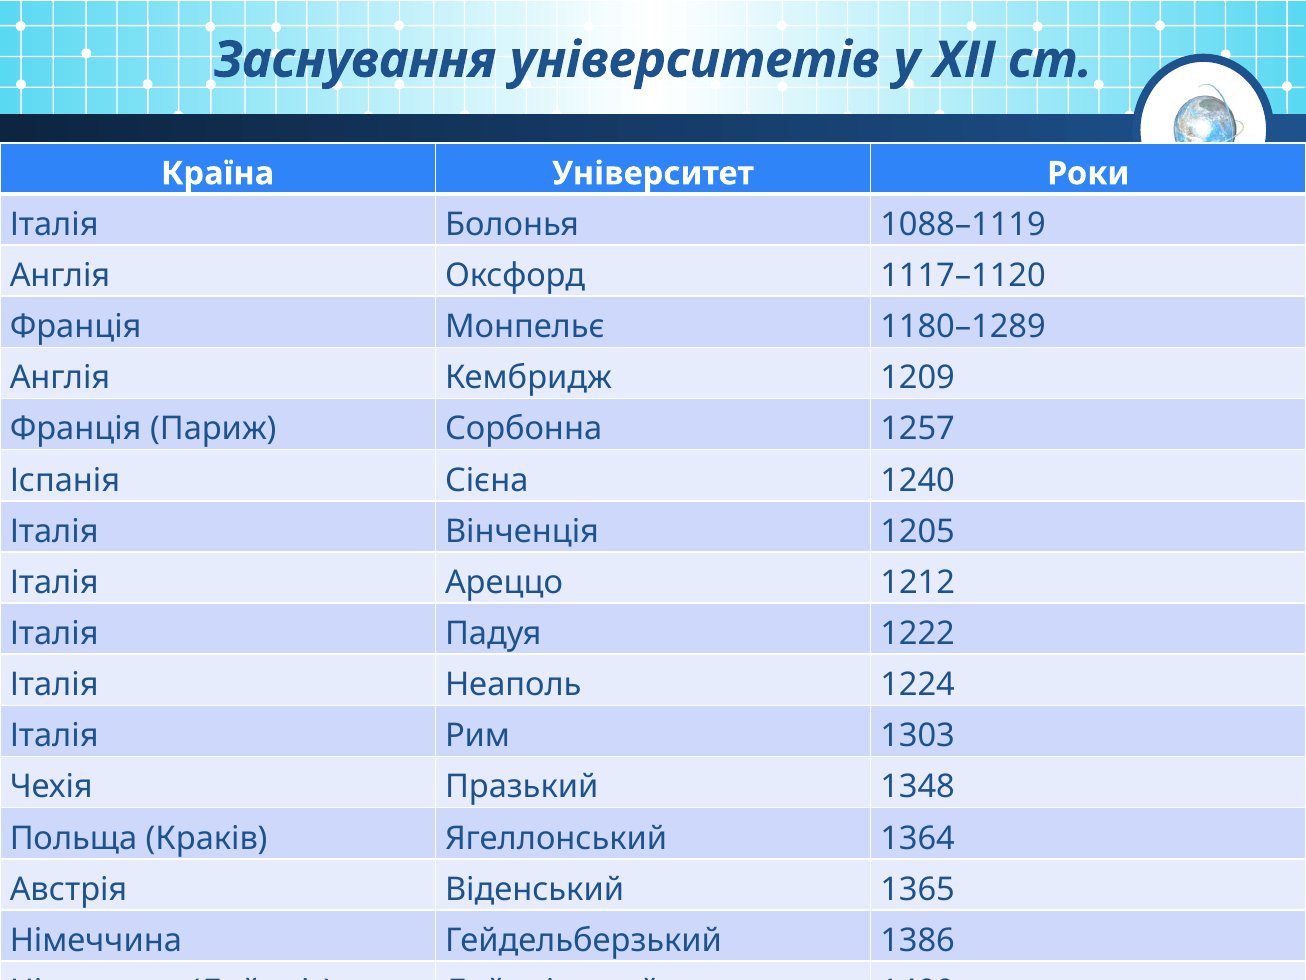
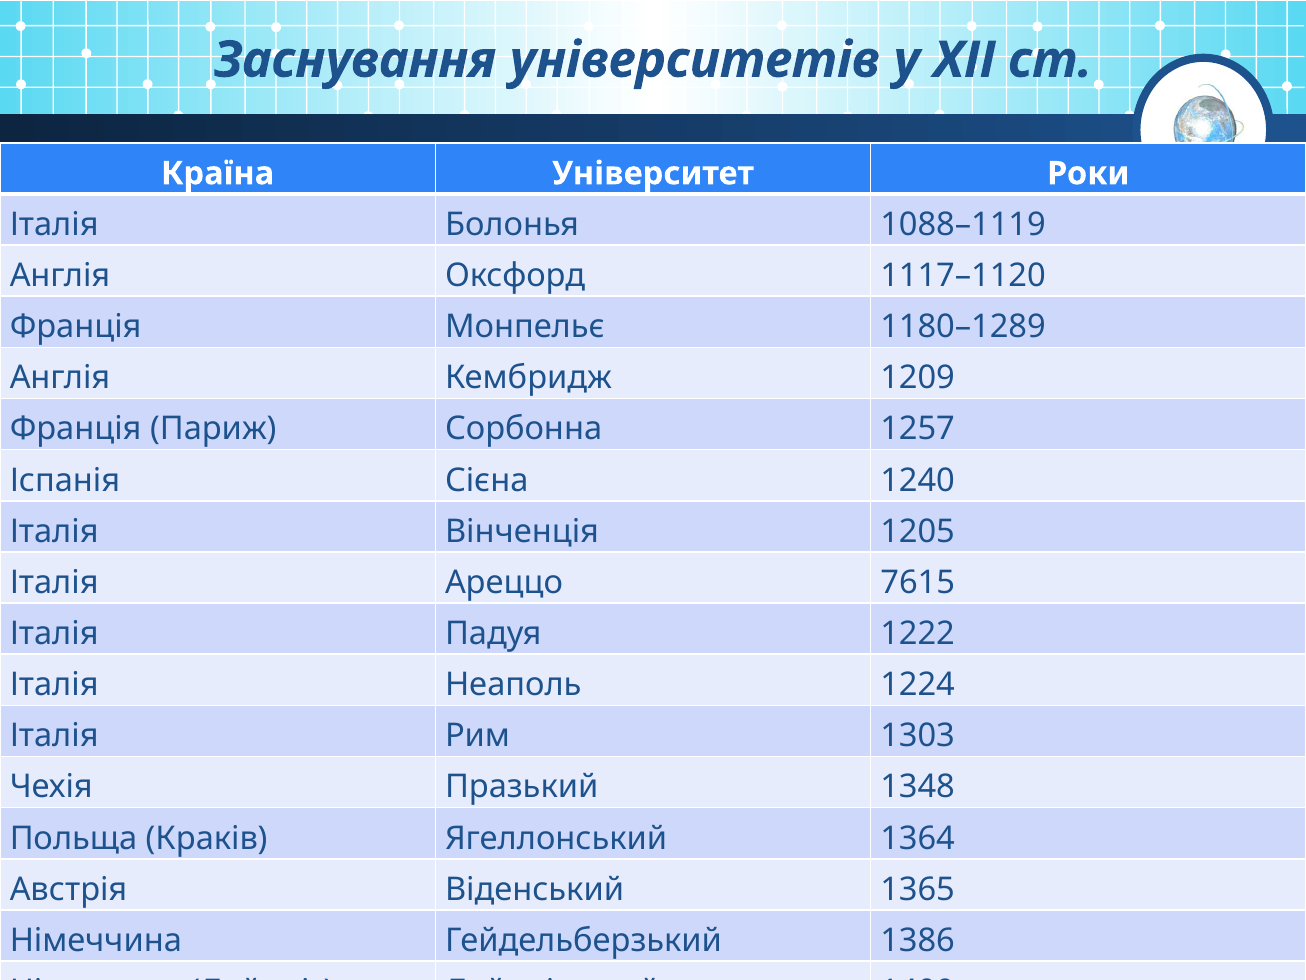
1212: 1212 -> 7615 (918, 582)
